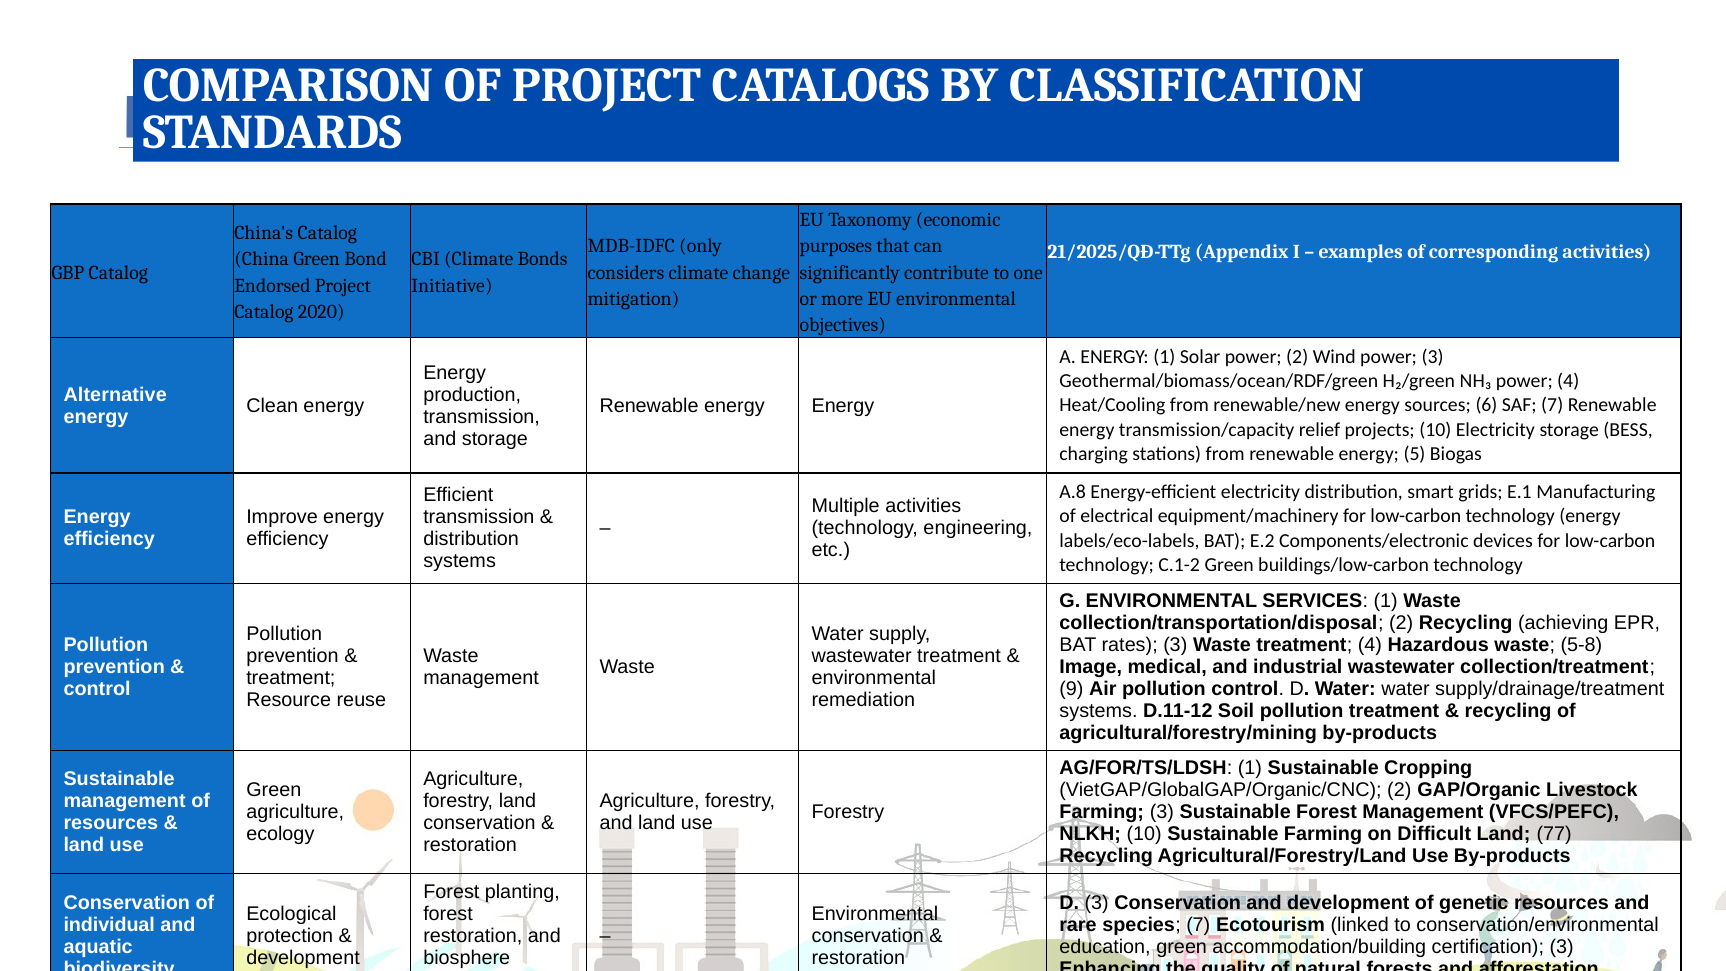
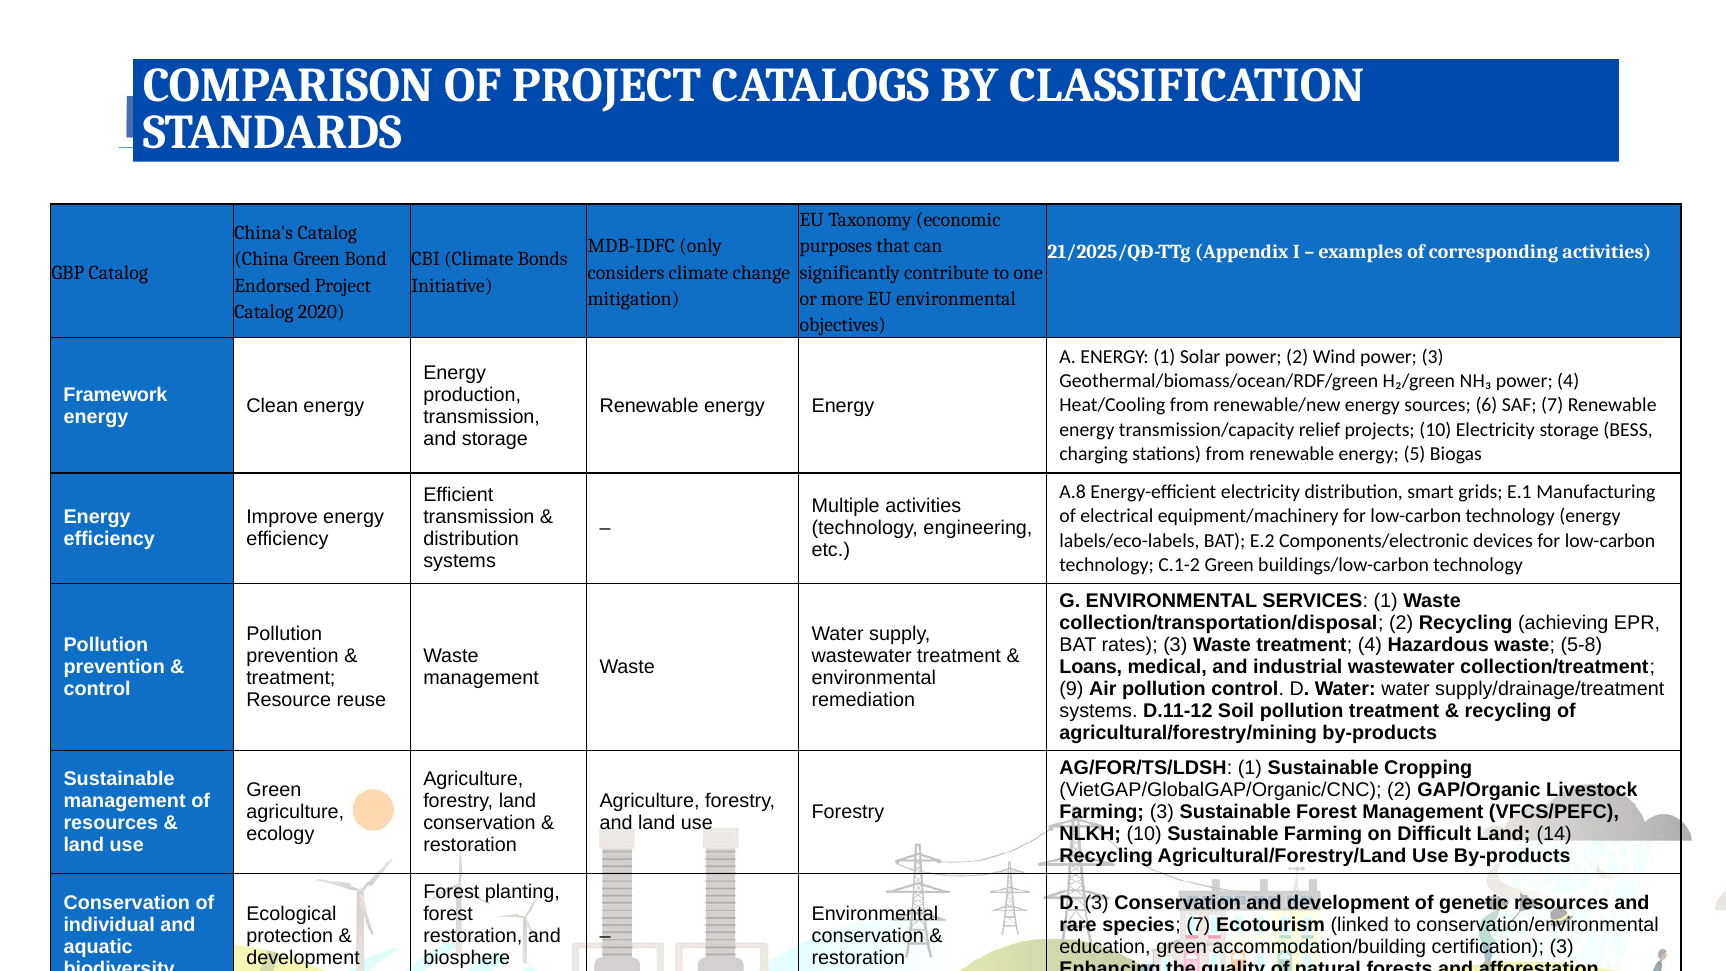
Alternative: Alternative -> Framework (115, 395)
Image: Image -> Loans (1091, 667)
77: 77 -> 14 (1554, 834)
